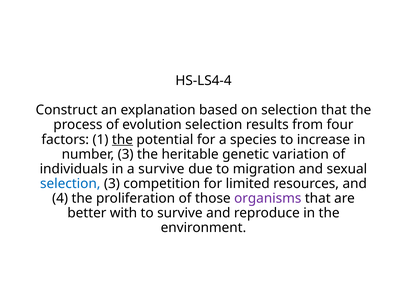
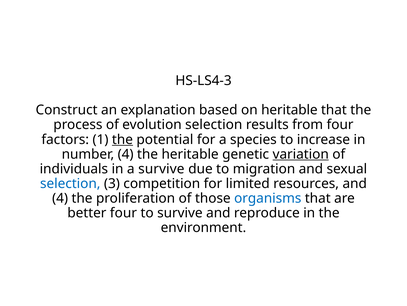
HS-LS4-4: HS-LS4-4 -> HS-LS4-3 (203, 81)
on selection: selection -> heritable (289, 110)
number 3: 3 -> 4 (126, 154)
variation underline: none -> present (301, 154)
organisms colour: purple -> blue (268, 198)
better with: with -> four (123, 212)
